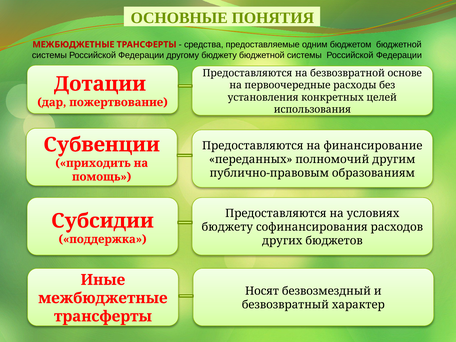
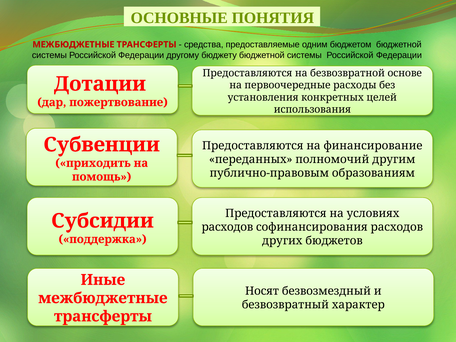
бюджету: бюджету -> расходов (227, 227)
